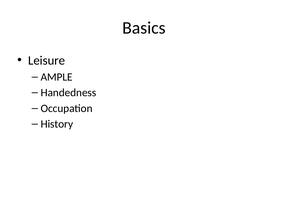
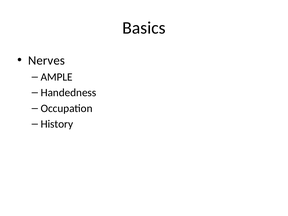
Leisure: Leisure -> Nerves (47, 60)
